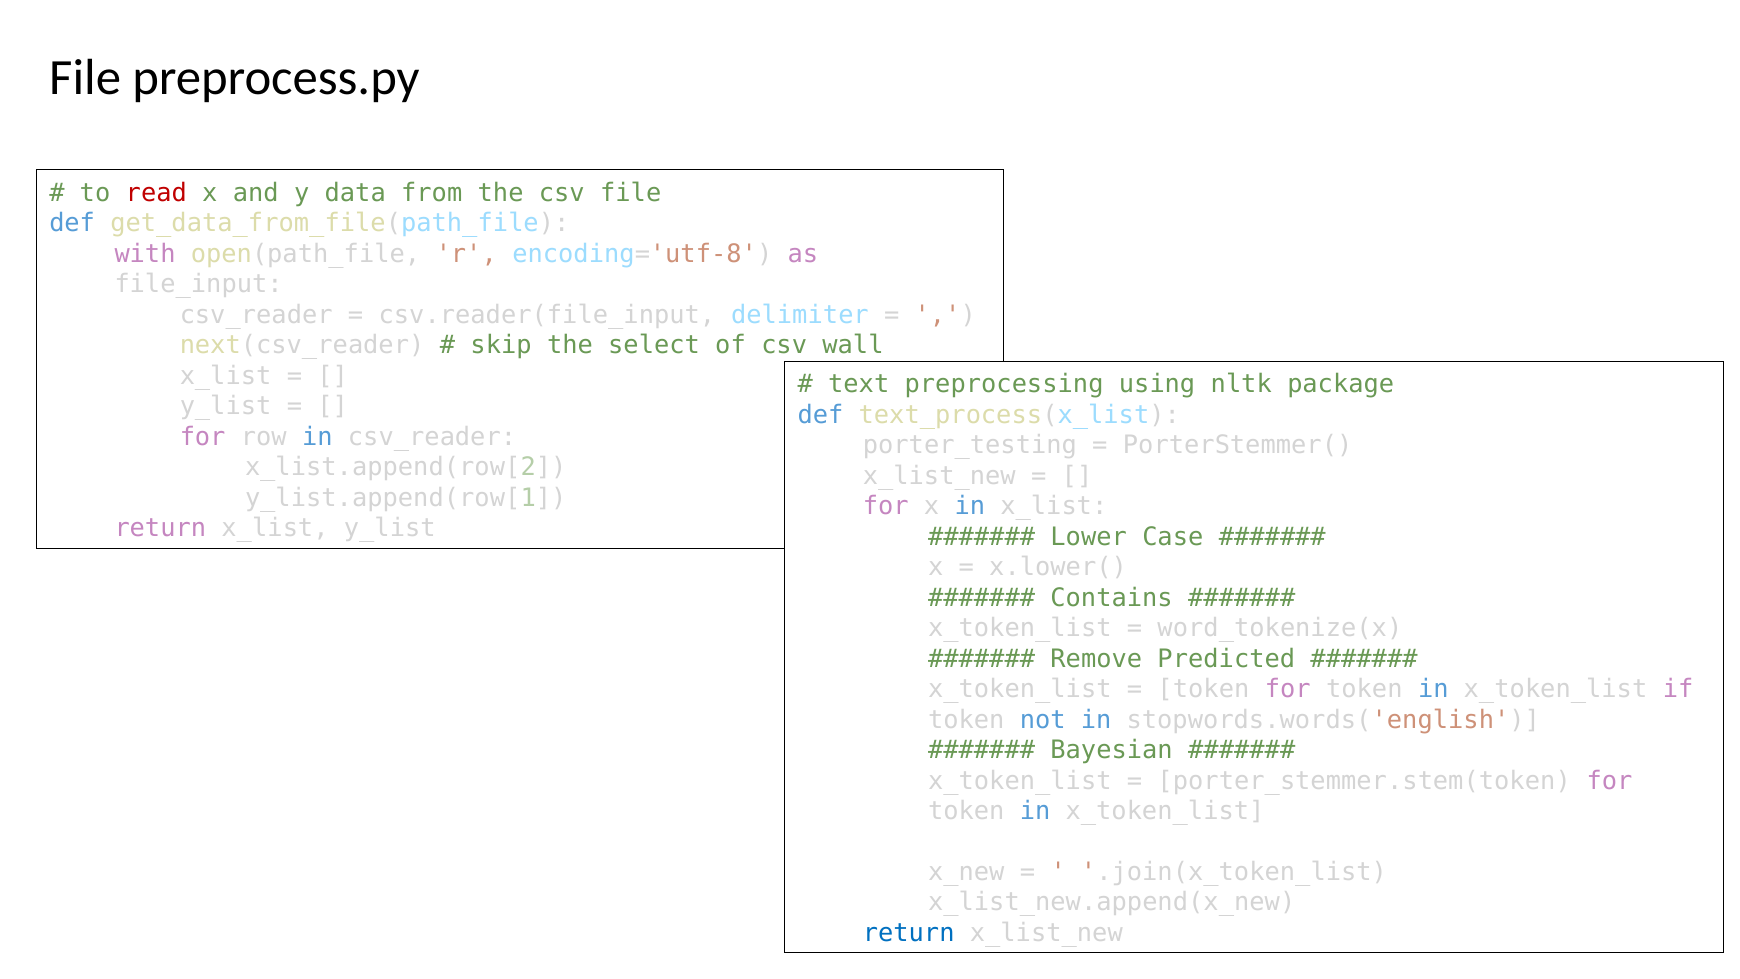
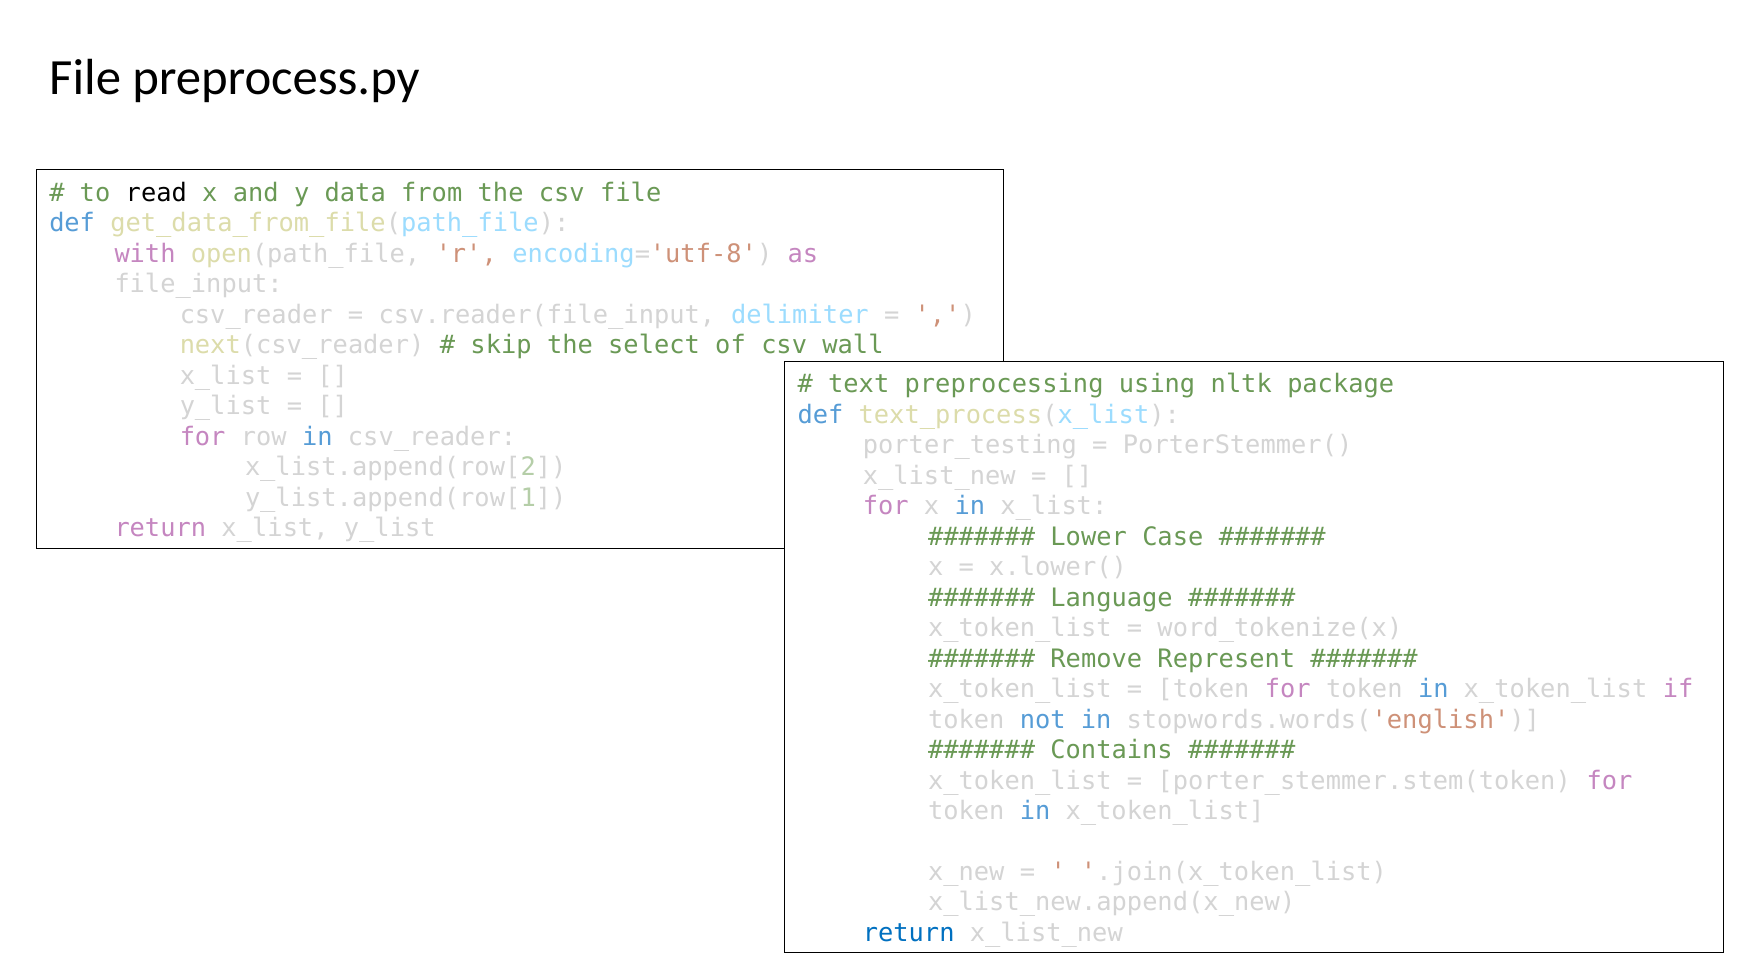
read colour: red -> black (156, 193)
Contains: Contains -> Language (1112, 598)
Predicted: Predicted -> Represent (1226, 659)
Bayesian: Bayesian -> Contains (1112, 750)
